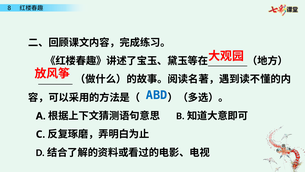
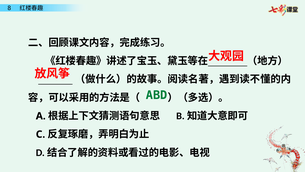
ABD colour: blue -> green (157, 95)
